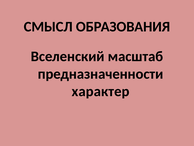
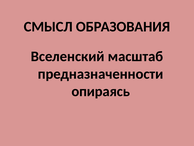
характер: характер -> опираясь (101, 91)
